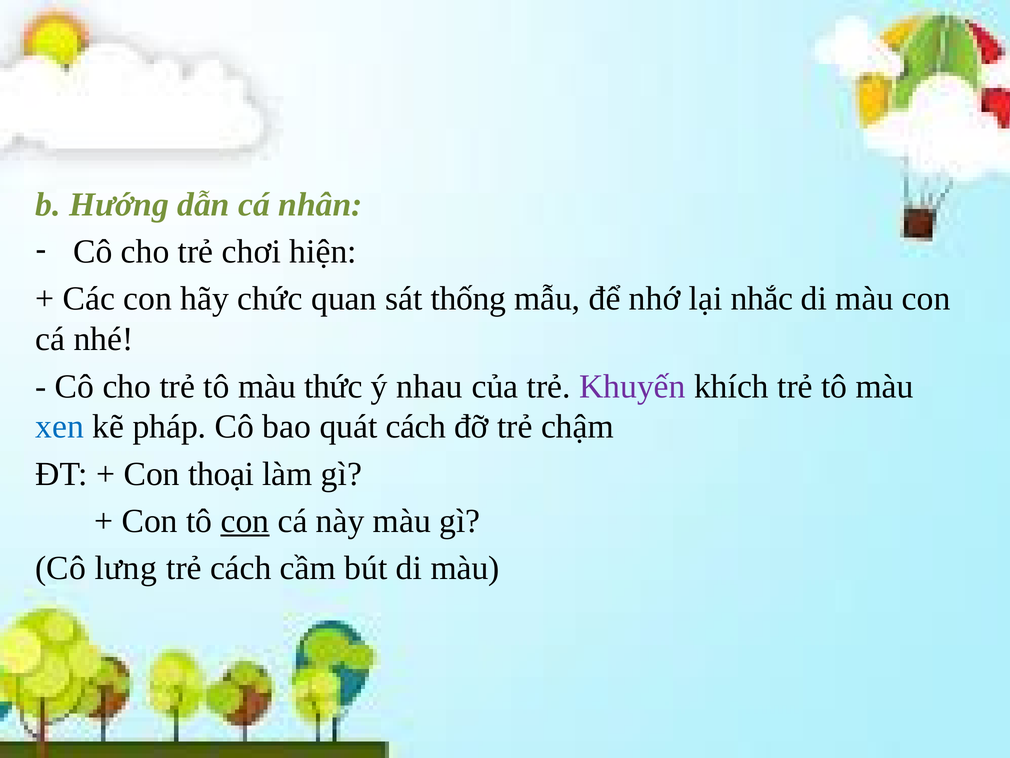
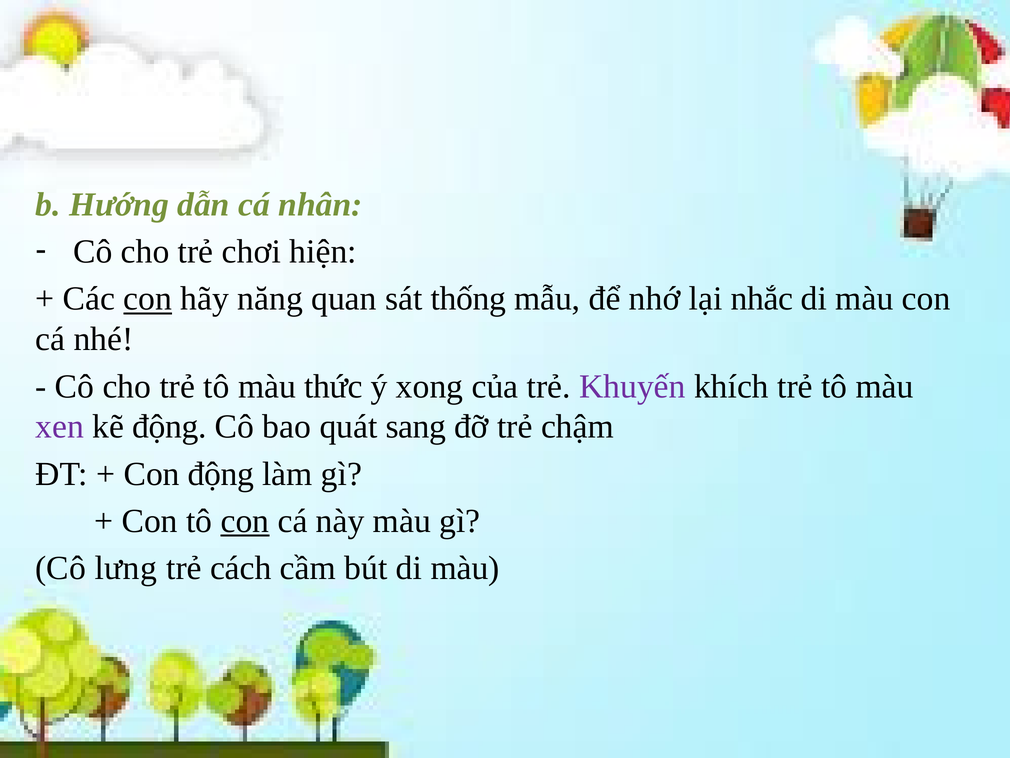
con underline: none -> present (148, 299)
chức: chức -> năng (270, 299)
nhau: nhau -> xong (430, 386)
xen colour: blue -> purple (60, 427)
kẽ pháp: pháp -> động (170, 427)
quát cách: cách -> sang (416, 427)
Con thoại: thoại -> động (221, 474)
